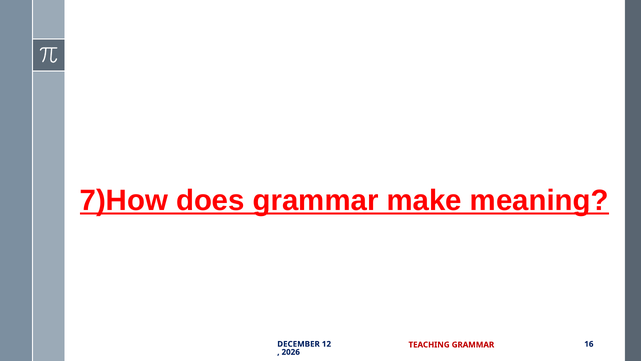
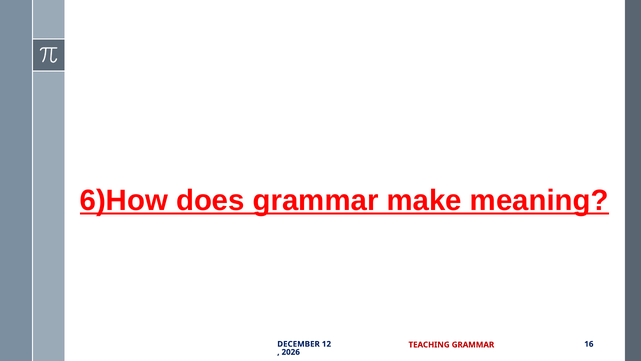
7)How: 7)How -> 6)How (124, 200)
